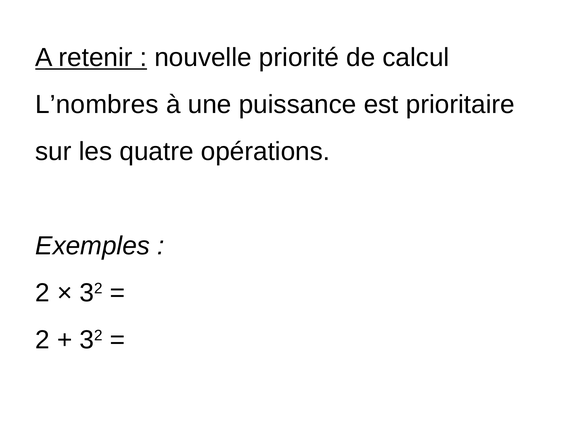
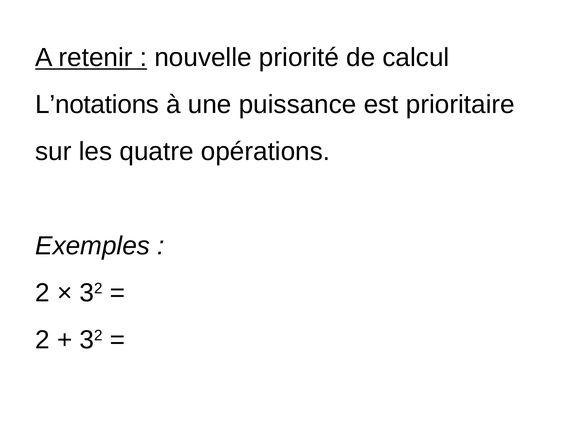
L’nombres: L’nombres -> L’notations (97, 105)
